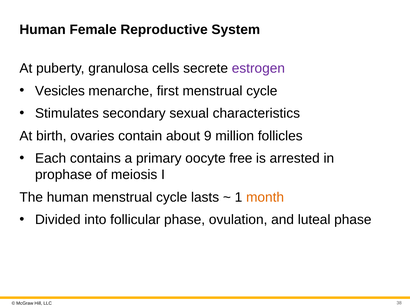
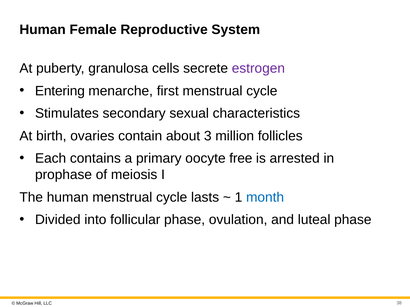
Vesicles: Vesicles -> Entering (60, 91)
9: 9 -> 3 (208, 136)
month colour: orange -> blue (265, 198)
